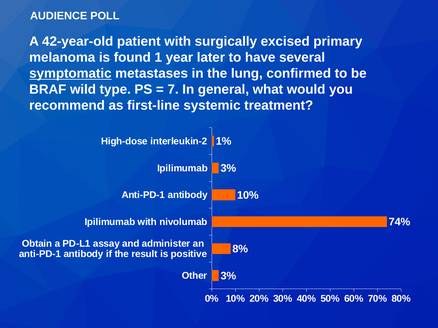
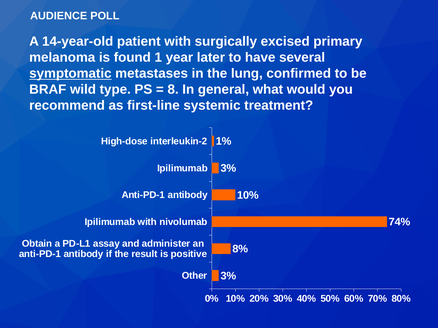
42-year-old: 42-year-old -> 14-year-old (78, 42)
7: 7 -> 8 (173, 90)
